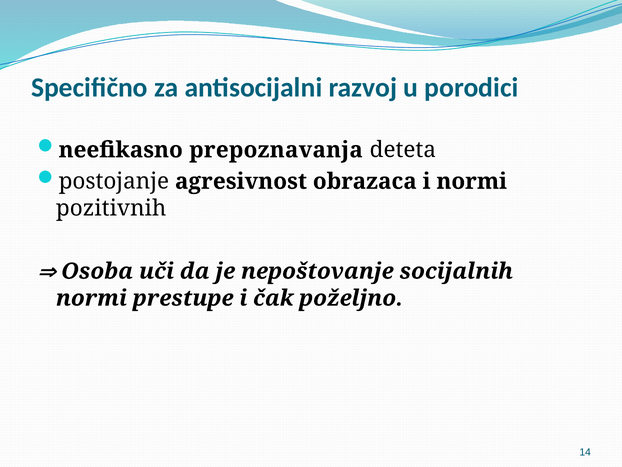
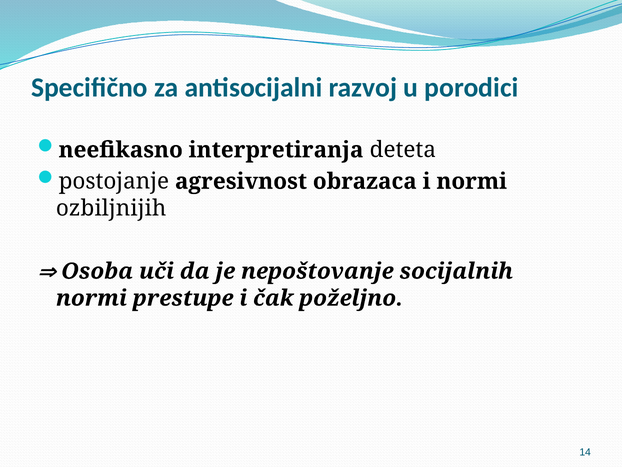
prepoznavanja: prepoznavanja -> interpretiranja (276, 150)
pozitivnih: pozitivnih -> ozbiljnijih (111, 208)
